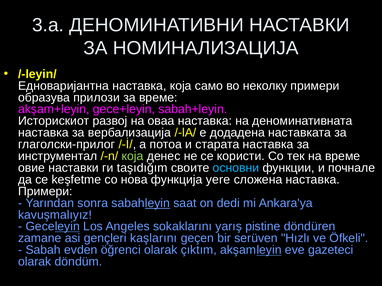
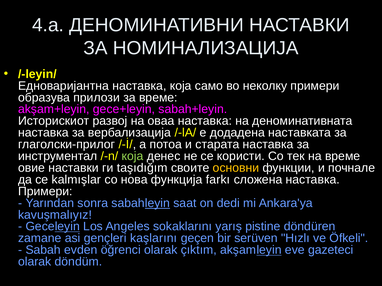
3.a: 3.a -> 4.a (48, 25)
основни colour: light blue -> yellow (236, 168)
keşfetme: keşfetme -> kalmışlar (76, 180)
yere: yere -> farkı (218, 180)
